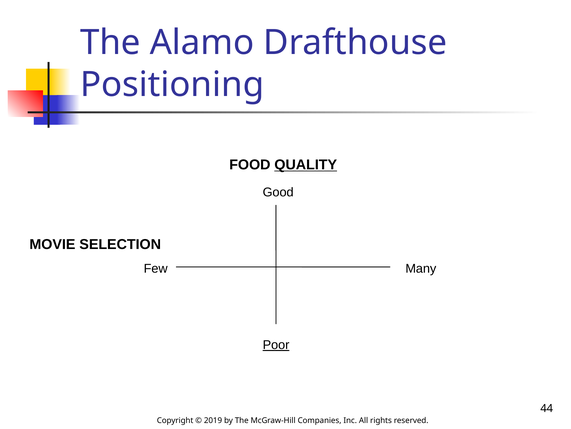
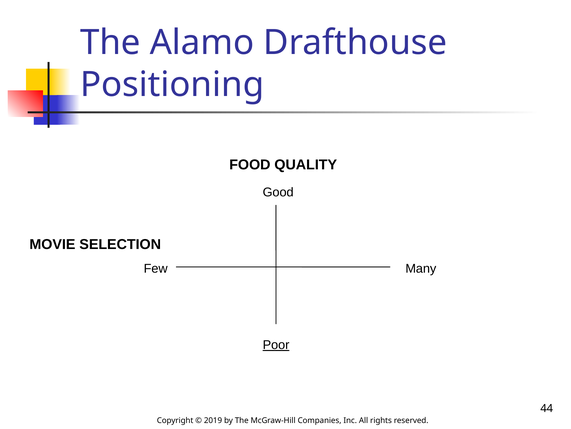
QUALITY underline: present -> none (306, 165)
